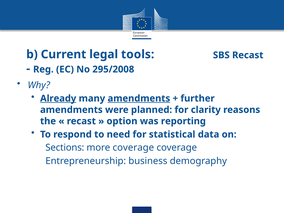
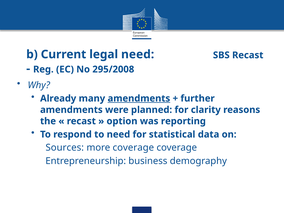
legal tools: tools -> need (138, 54)
Already underline: present -> none (58, 98)
Sections: Sections -> Sources (65, 148)
